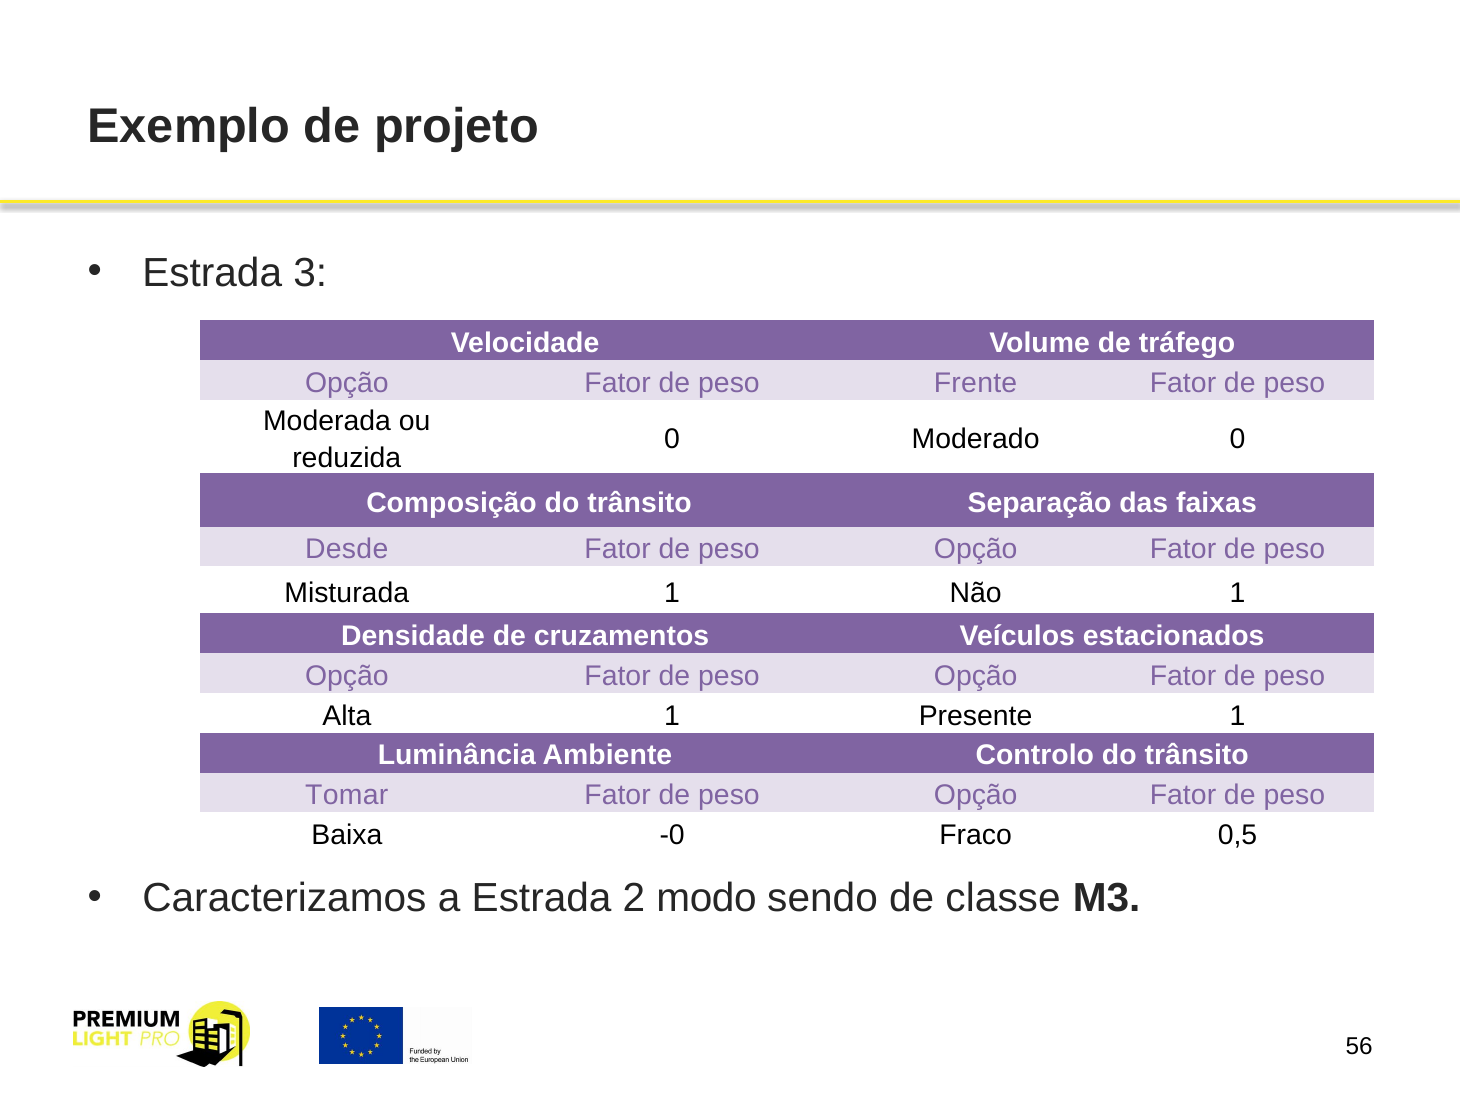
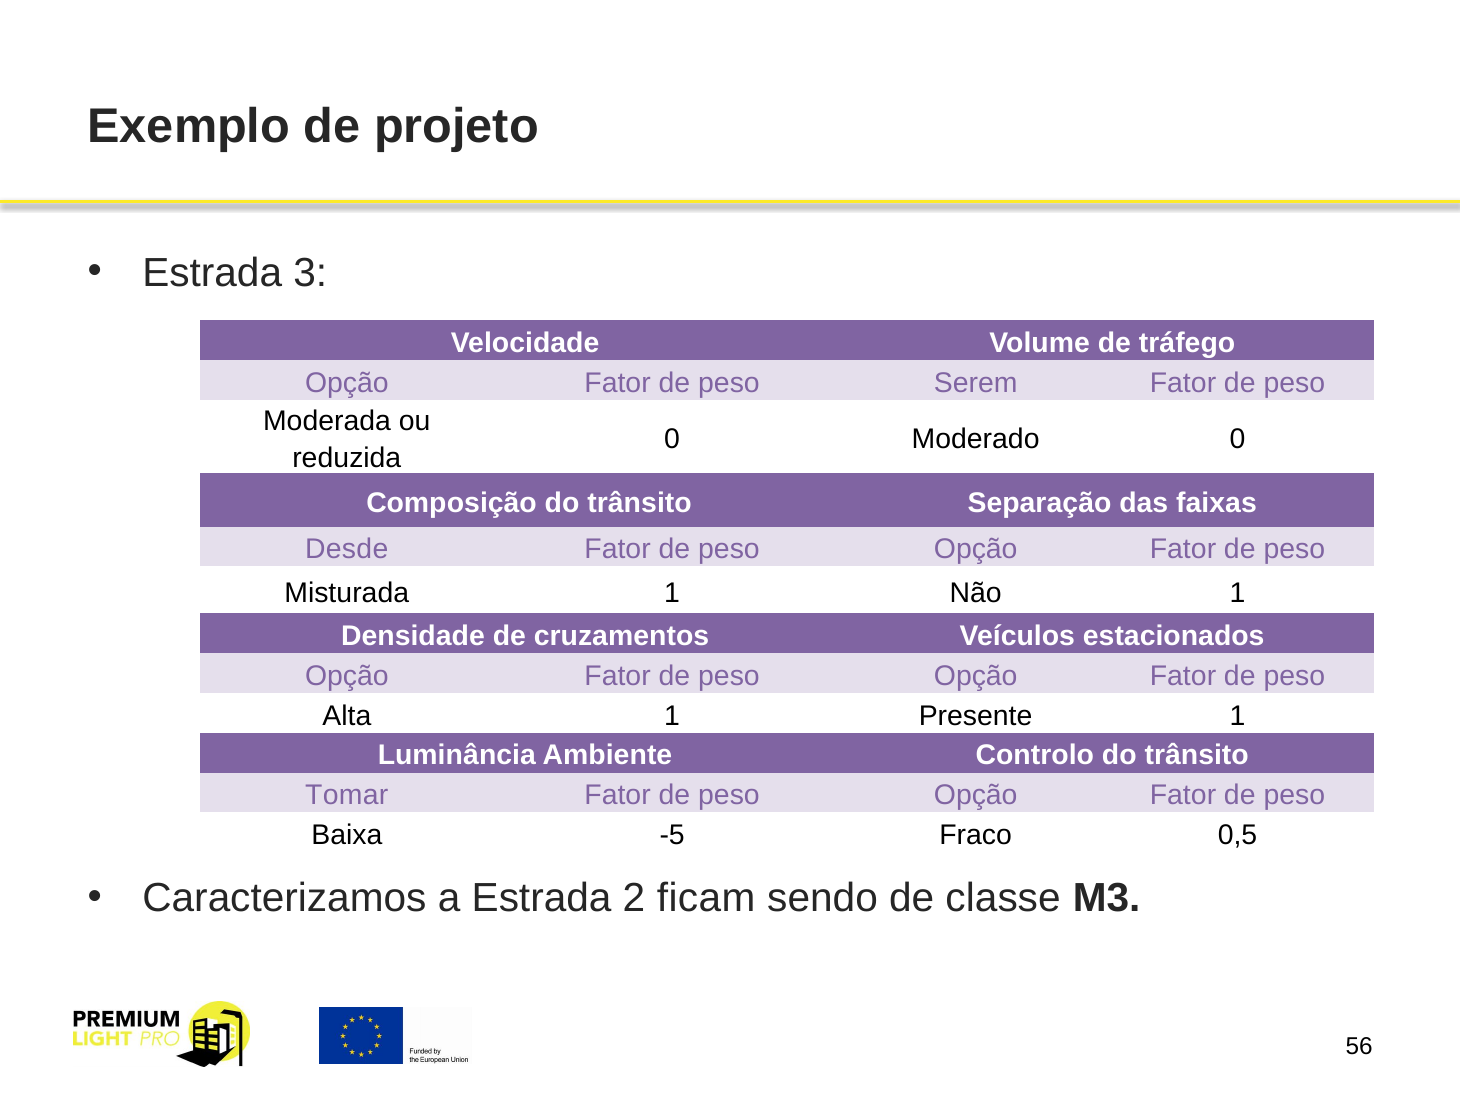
Frente: Frente -> Serem (976, 383)
-0: -0 -> -5 (672, 835)
modo: modo -> ficam (706, 898)
